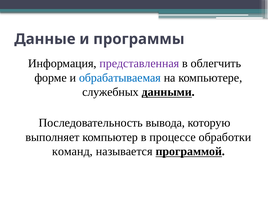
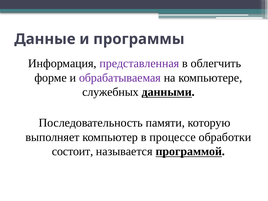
обрабатываемая colour: blue -> purple (120, 78)
вывода: вывода -> памяти (165, 123)
команд: команд -> состоит (73, 151)
